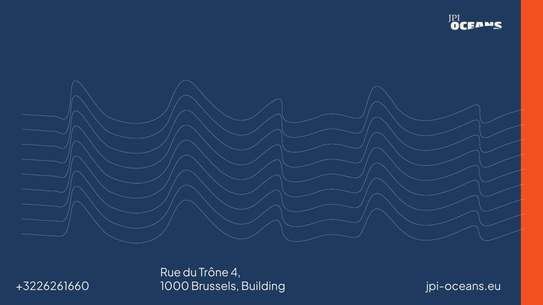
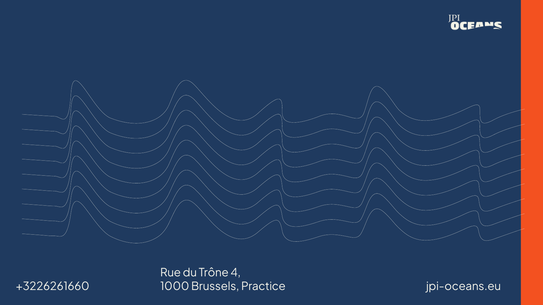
Building: Building -> Practice (263, 287)
